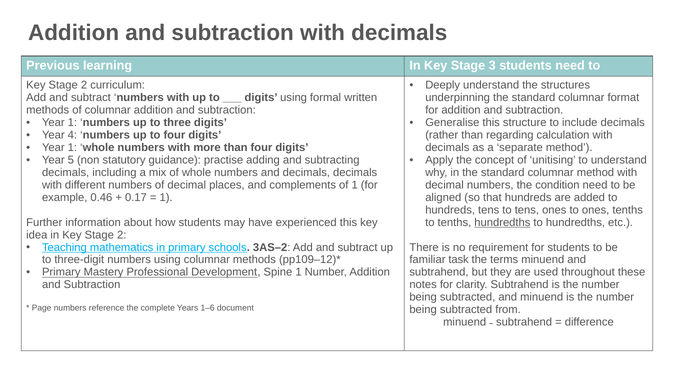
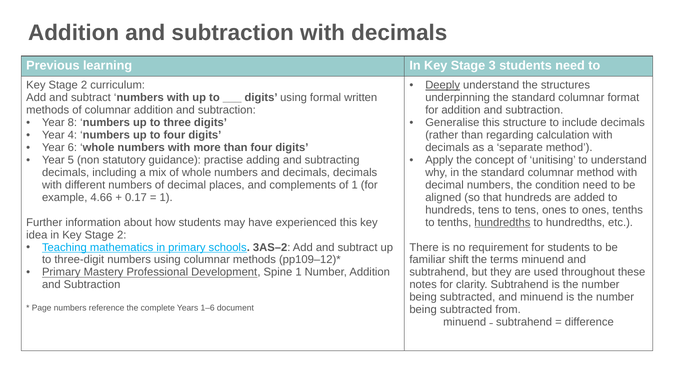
Deeply underline: none -> present (443, 85)
1: 1 -> 8 (72, 123)
1: 1 -> 6 (72, 148)
0.46: 0.46 -> 4.66 (101, 197)
task: task -> shift (459, 260)
